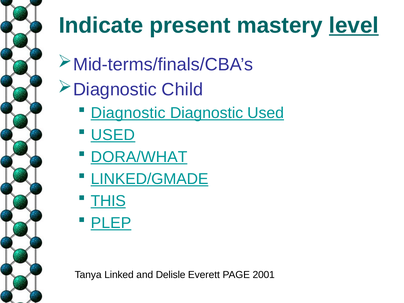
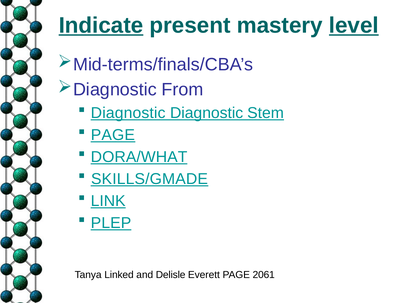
Indicate underline: none -> present (101, 25)
Child: Child -> From (183, 90)
Diagnostic Used: Used -> Stem (266, 113)
USED: USED -> PAGE (113, 135)
LINKED/GMADE: LINKED/GMADE -> SKILLS/GMADE (149, 179)
THIS: THIS -> LINK (108, 201)
2001: 2001 -> 2061 (264, 275)
